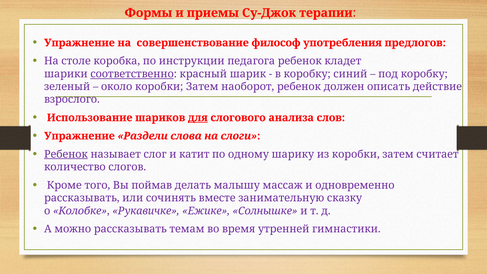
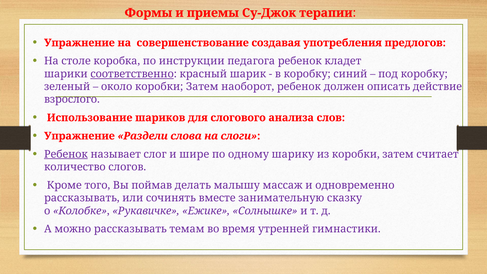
философ: философ -> создавая (276, 43)
для underline: present -> none (198, 118)
катит: катит -> шире (194, 154)
